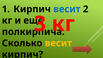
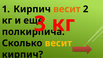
весит colour: blue -> orange (67, 9)
